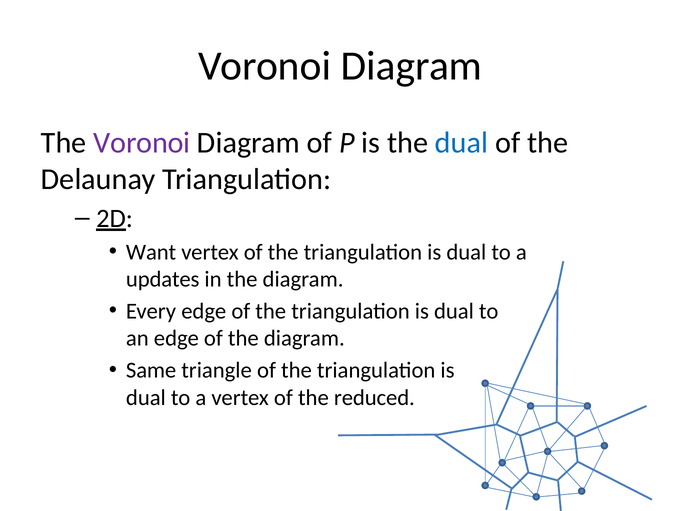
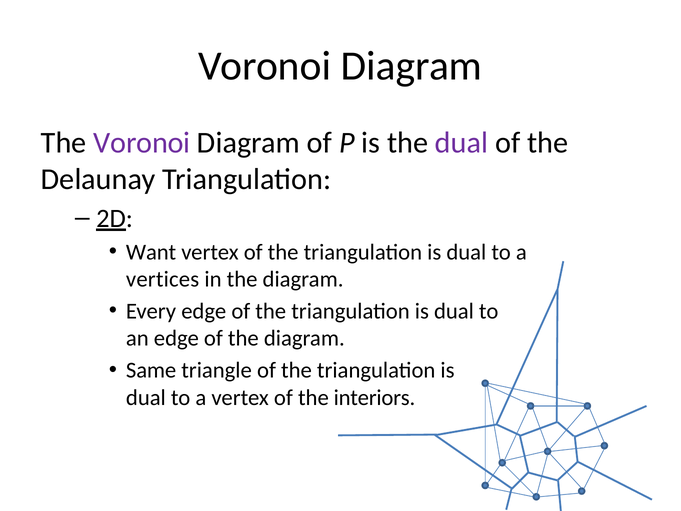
dual colour: blue -> purple (462, 143)
updates: updates -> vertices (163, 279)
reduced: reduced -> interiors (374, 397)
